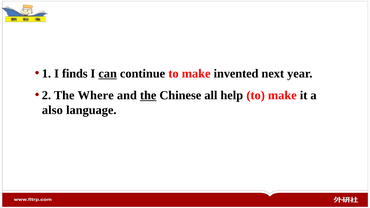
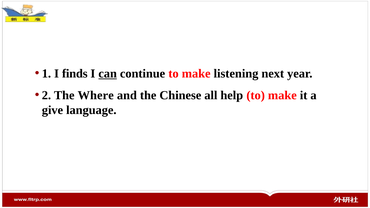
invented: invented -> listening (236, 74)
the underline: present -> none (148, 95)
also: also -> give (52, 110)
